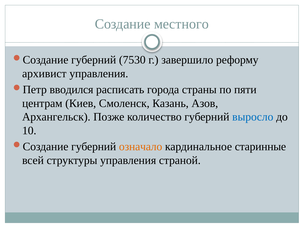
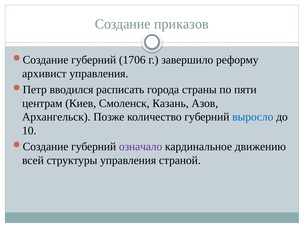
местного: местного -> приказов (181, 24)
7530: 7530 -> 1706 (132, 60)
означало colour: orange -> purple (141, 147)
старинные: старинные -> движению (260, 147)
